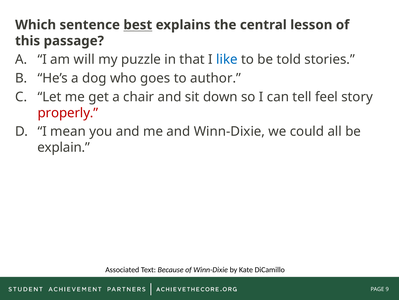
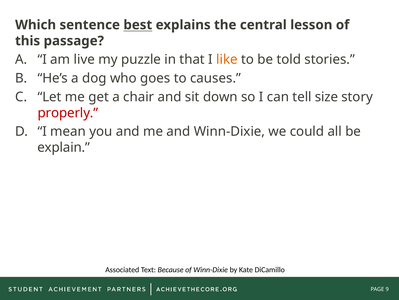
will: will -> live (84, 59)
like colour: blue -> orange (227, 59)
author: author -> causes (216, 78)
feel: feel -> size (327, 97)
